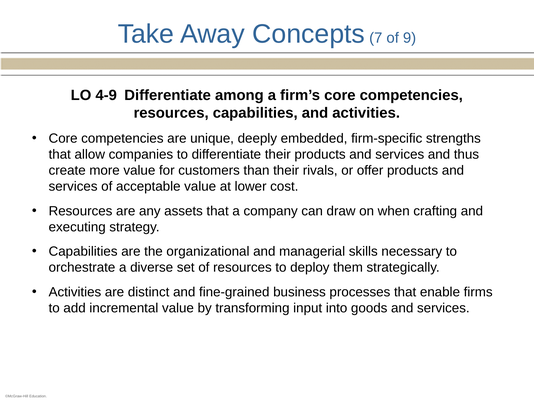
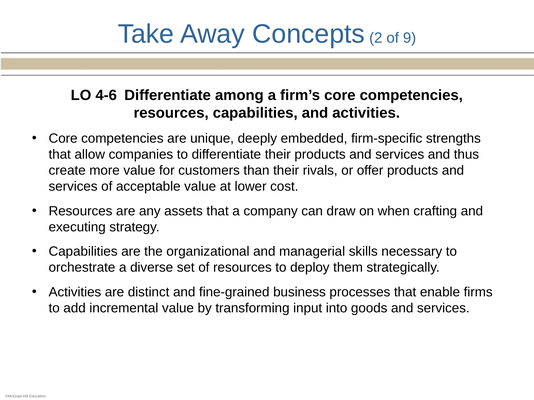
7: 7 -> 2 (376, 38)
4-9: 4-9 -> 4-6 (106, 95)
